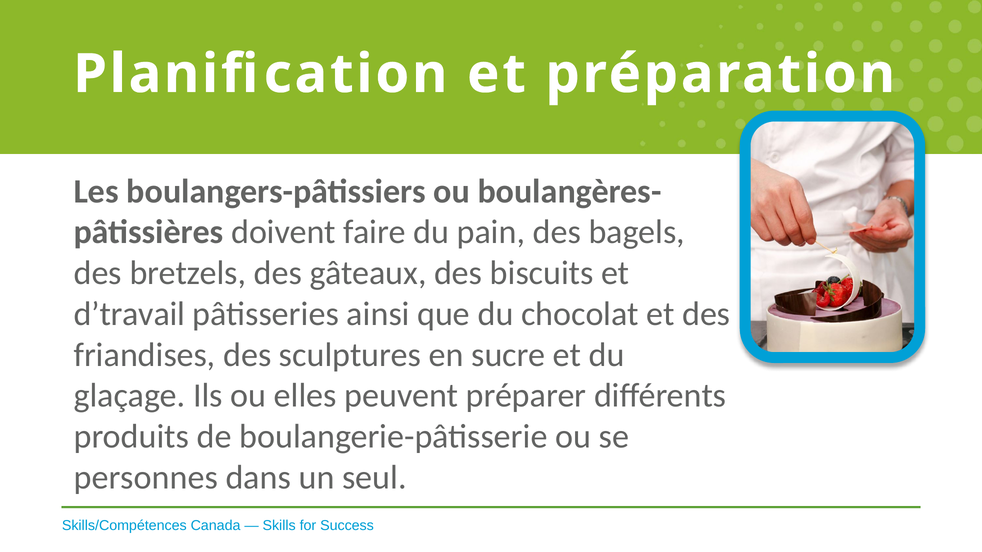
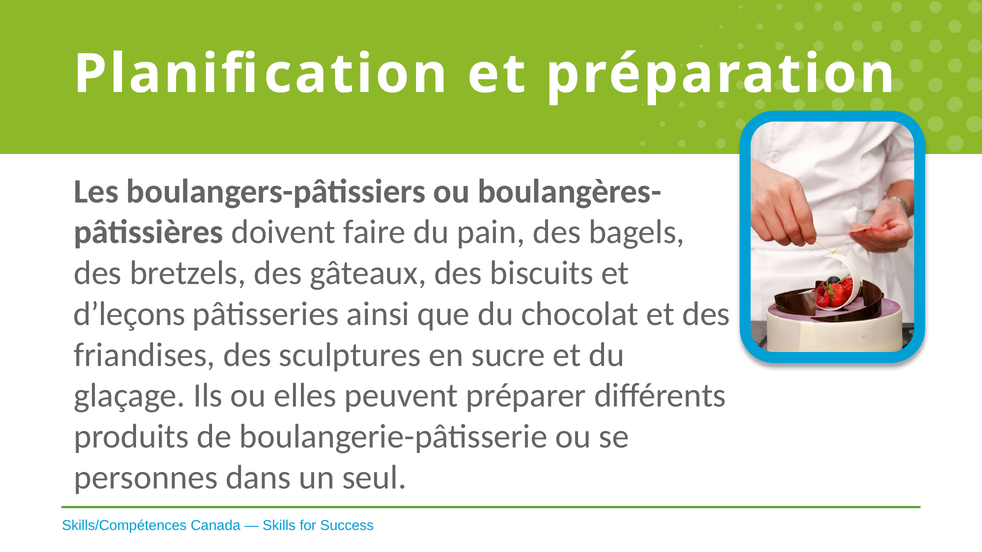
d’travail: d’travail -> d’leçons (129, 314)
